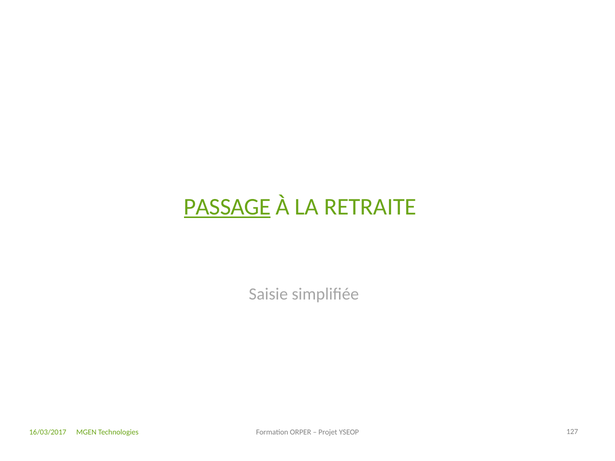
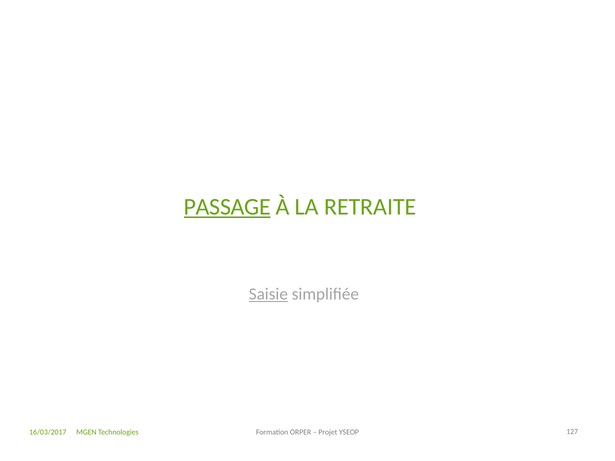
Saisie underline: none -> present (268, 294)
